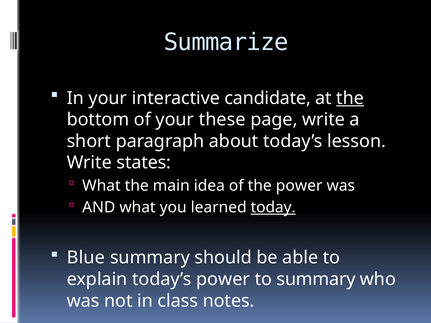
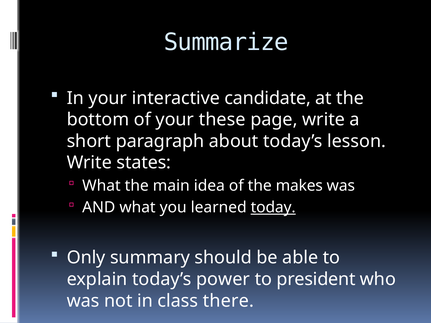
the underline: present -> none (350, 98)
the power: power -> makes (299, 186)
Blue: Blue -> Only (86, 258)
to summary: summary -> president (316, 279)
notes: notes -> there (228, 301)
